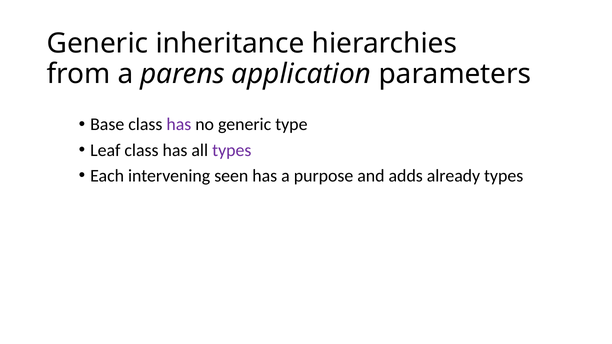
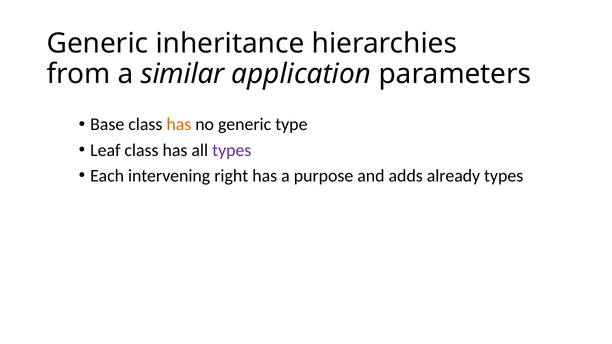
parens: parens -> similar (183, 74)
has colour: purple -> orange (179, 125)
seen: seen -> right (231, 176)
